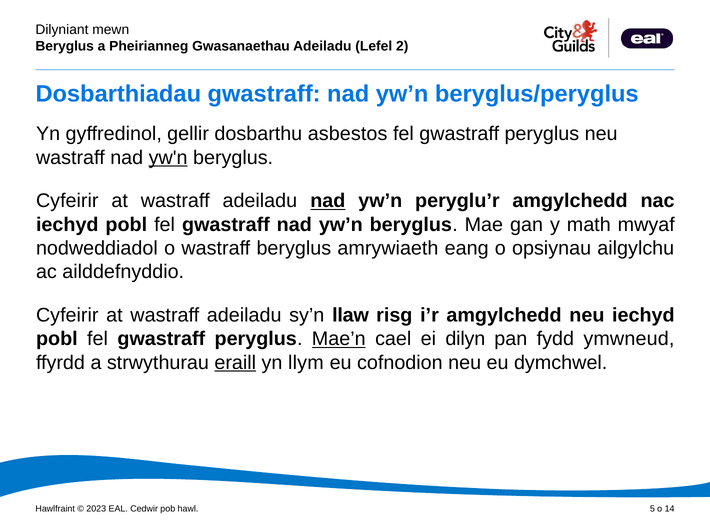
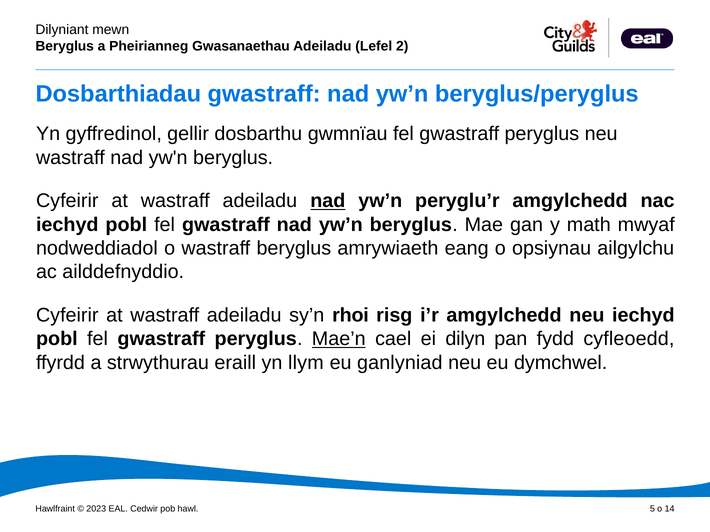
asbestos: asbestos -> gwmnïau (348, 134)
yw'n underline: present -> none (168, 158)
llaw: llaw -> rhoi (351, 316)
ymwneud: ymwneud -> cyfleoedd (629, 339)
eraill underline: present -> none (235, 363)
cofnodion: cofnodion -> ganlyniad (400, 363)
